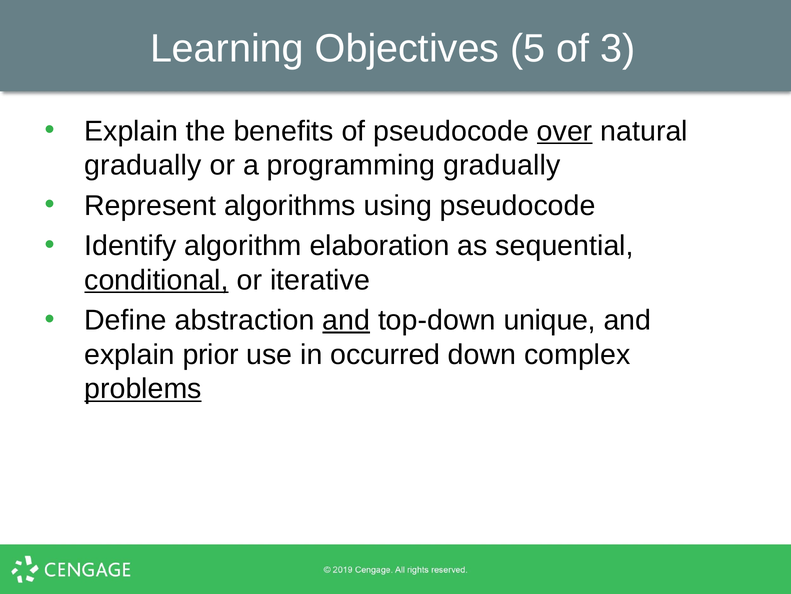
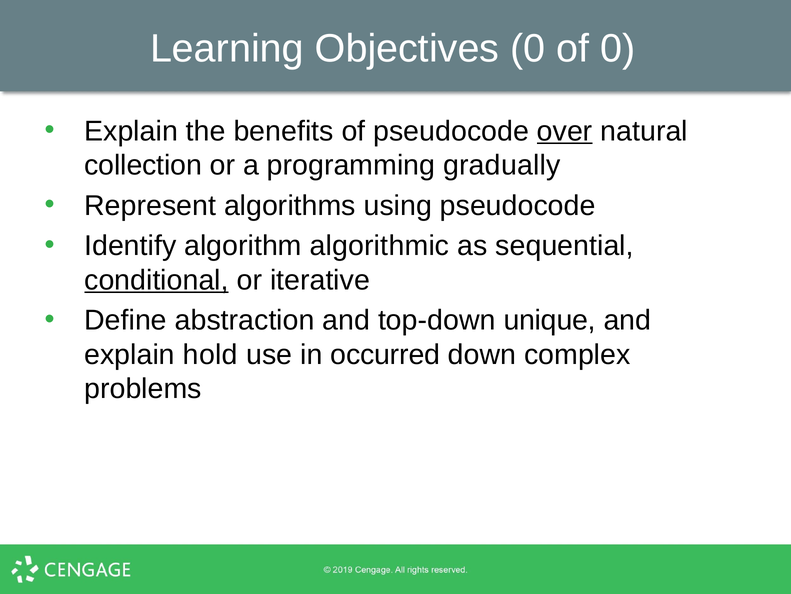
Objectives 5: 5 -> 0 (528, 49)
of 3: 3 -> 0 (618, 49)
gradually: gradually -> collection (143, 165)
elaboration: elaboration -> algorithmic (379, 245)
and underline: present -> none (346, 320)
prior: prior -> hold (210, 354)
problems underline: present -> none (143, 388)
